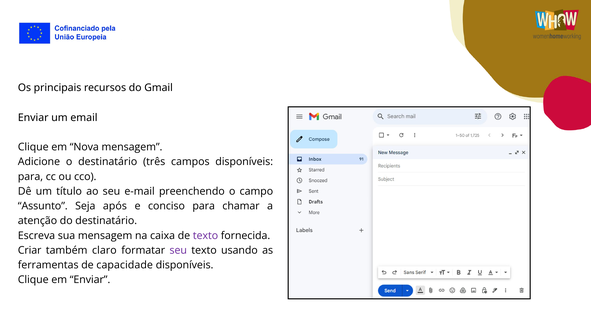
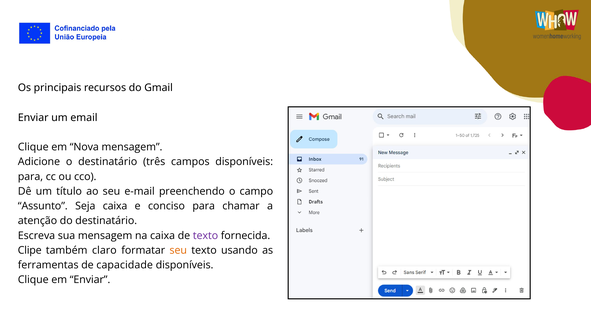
Seja após: após -> caixa (115, 206)
Criar: Criar -> Clipe (30, 251)
seu colour: purple -> orange (178, 251)
